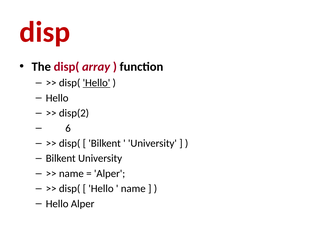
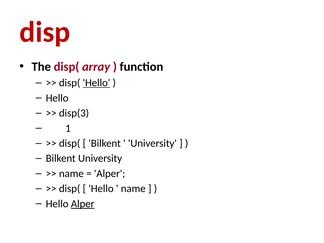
disp(2: disp(2 -> disp(3 (74, 113)
6: 6 -> 1 (68, 128)
Alper underline: none -> present (83, 204)
